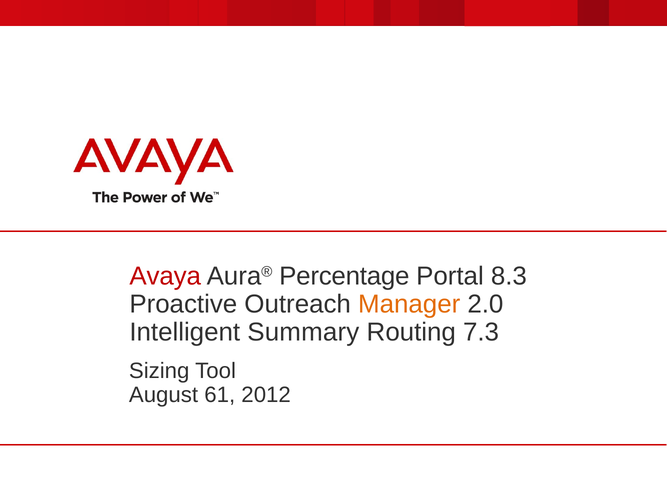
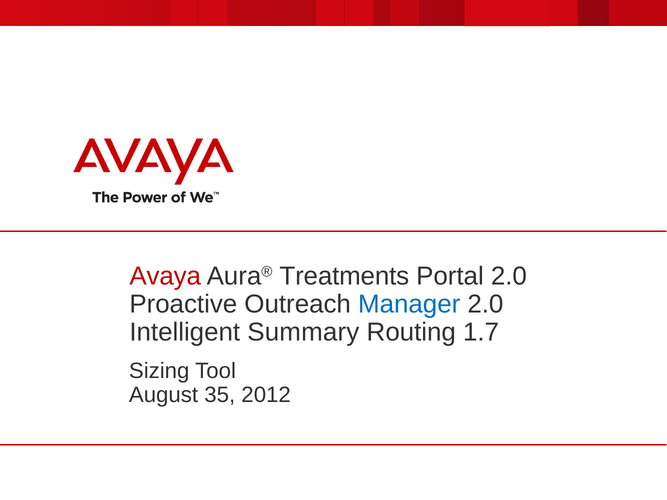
Percentage: Percentage -> Treatments (344, 276)
Portal 8.3: 8.3 -> 2.0 (509, 276)
Manager colour: orange -> blue (409, 304)
7.3: 7.3 -> 1.7 (481, 332)
61: 61 -> 35 (220, 395)
